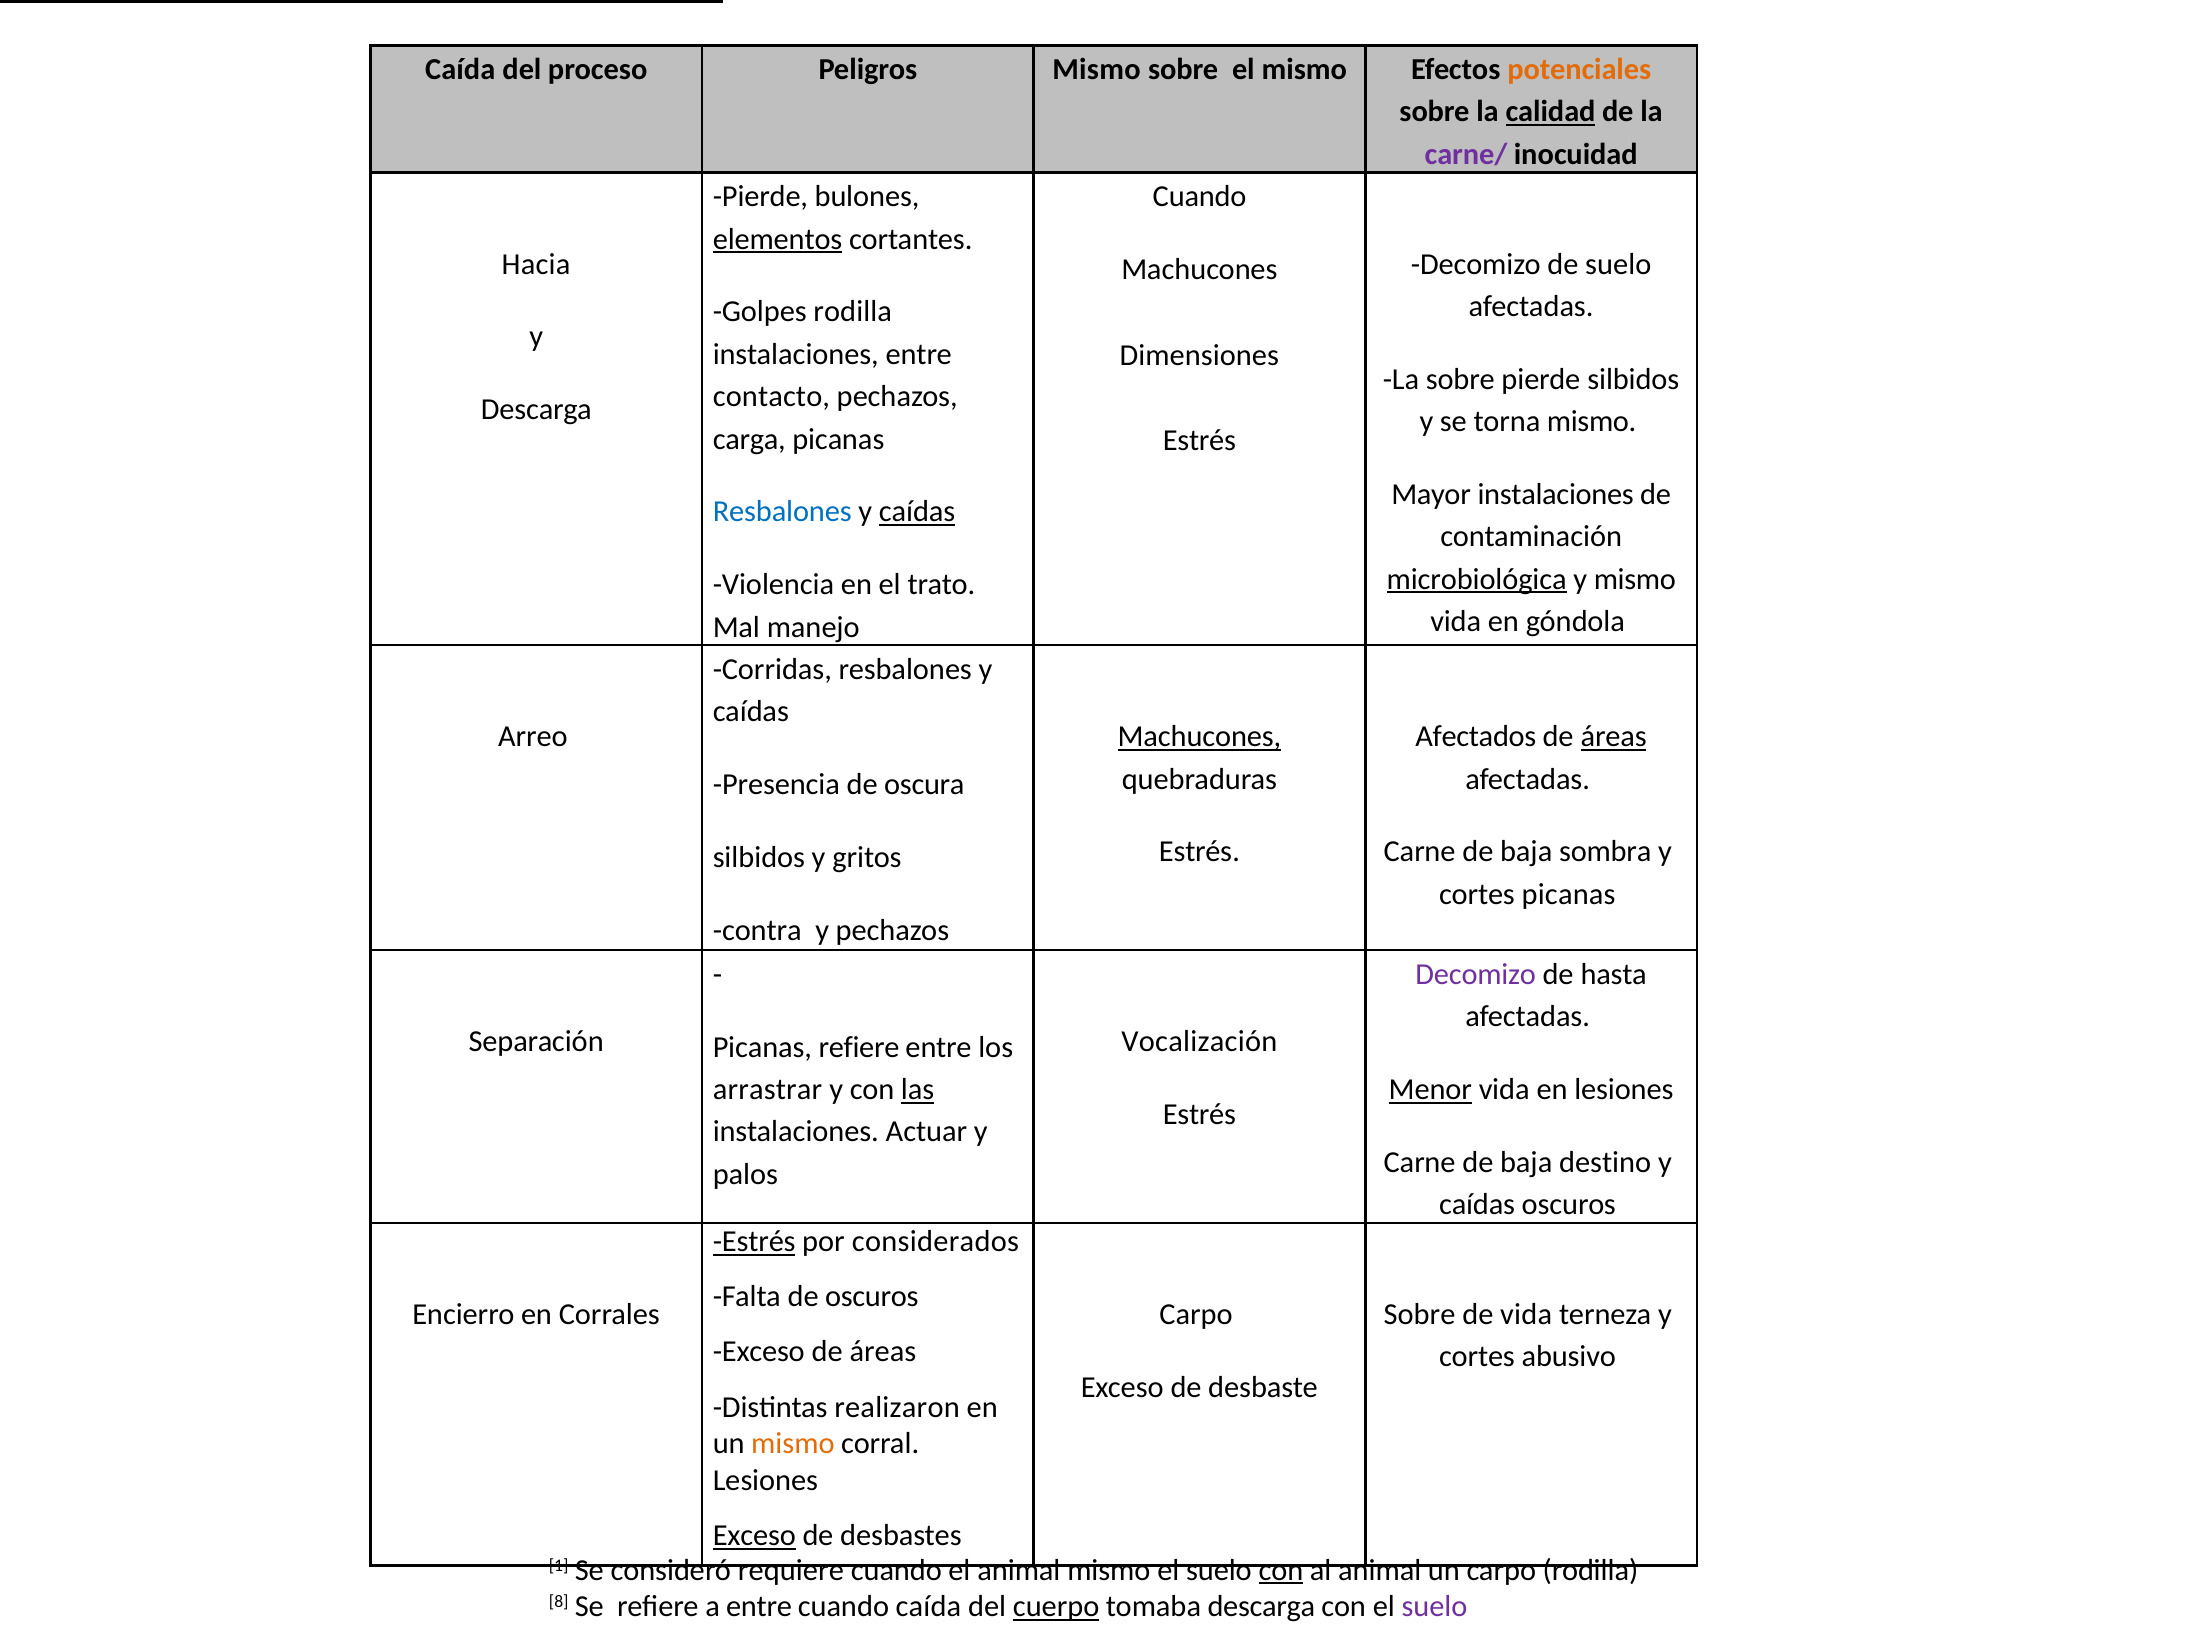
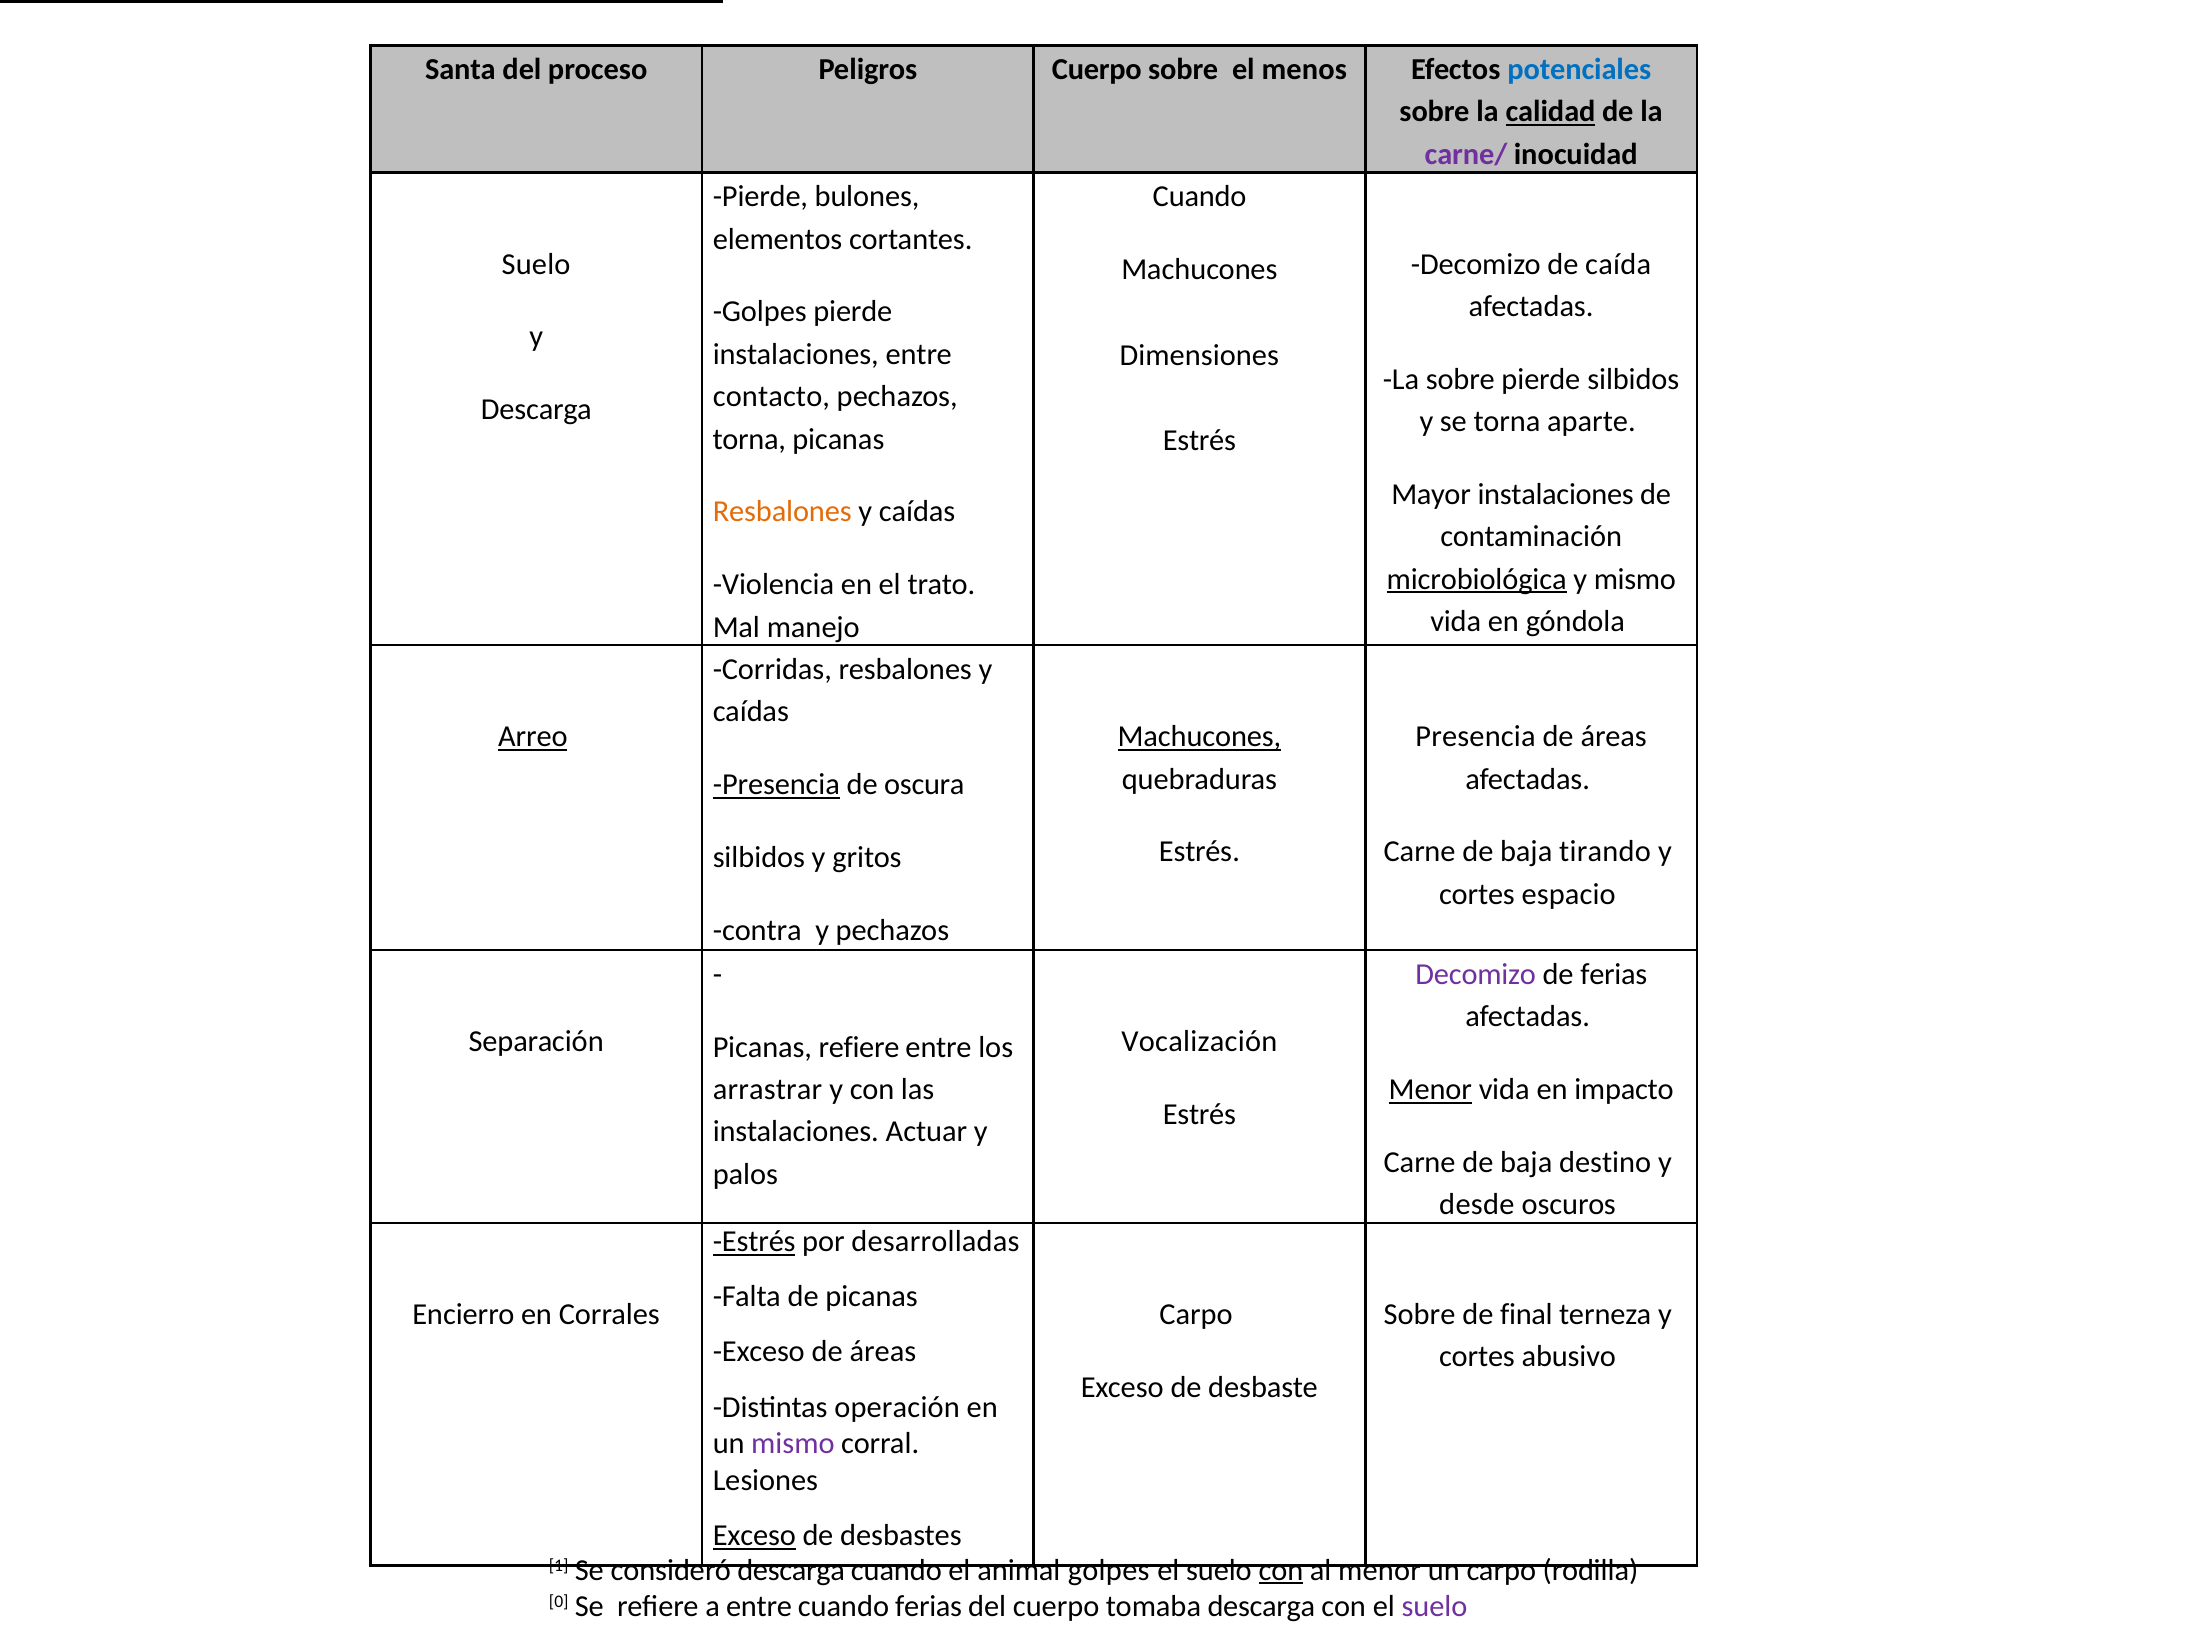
Caída: Caída -> Santa (460, 69)
Peligros Mismo: Mismo -> Cuerpo (1097, 69)
el mismo: mismo -> menos (1304, 69)
potenciales colour: orange -> blue (1579, 69)
elementos underline: present -> none (778, 239)
Hacia: Hacia -> Suelo (536, 264)
de suelo: suelo -> caída (1618, 264)
Golpes rodilla: rodilla -> pierde (853, 312)
torna mismo: mismo -> aparte (1591, 422)
carga: carga -> torna (749, 439)
Resbalones colour: blue -> orange (782, 512)
caídas underline: present -> none (917, 512)
Arreo underline: none -> present (533, 737)
Afectados: Afectados -> Presencia (1476, 737)
áreas underline: present -> none (1614, 737)
Presencia underline: none -> present (776, 785)
sombra: sombra -> tirando (1605, 852)
cortes picanas: picanas -> espacio (1569, 894)
de hasta: hasta -> ferias (1614, 974)
las underline: present -> none (918, 1090)
en lesiones: lesiones -> impacto (1624, 1090)
caídas: caídas -> desde (1477, 1205)
considerados: considerados -> desarrolladas (935, 1242)
de oscuros: oscuros -> picanas (872, 1297)
de vida: vida -> final (1526, 1314)
realizaron: realizaron -> operación (897, 1407)
mismo colour: orange -> purple (793, 1444)
consideró requiere: requiere -> descarga (791, 1570)
animal mismo: mismo -> golpes (1109, 1570)
al animal: animal -> menor (1380, 1570)
8: 8 -> 0 (559, 1602)
cuando caída: caída -> ferias (929, 1607)
cuerpo underline: present -> none (1056, 1607)
